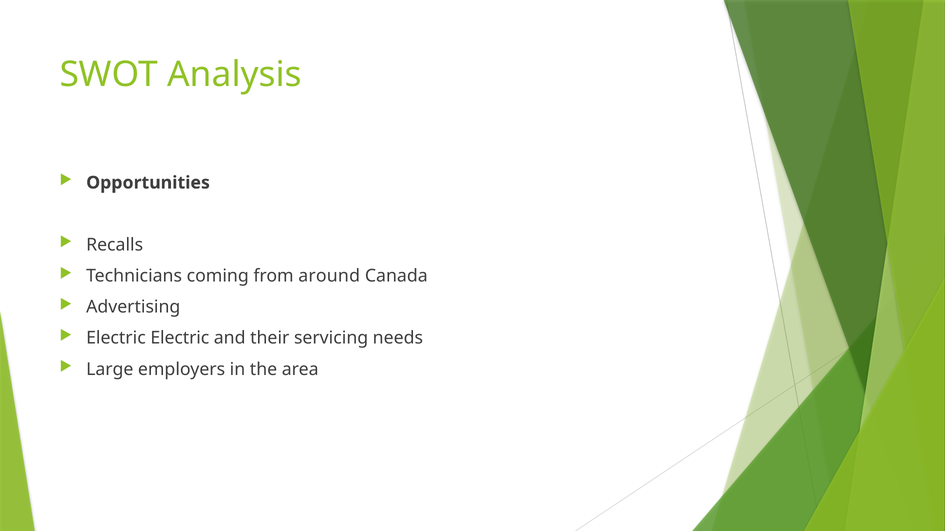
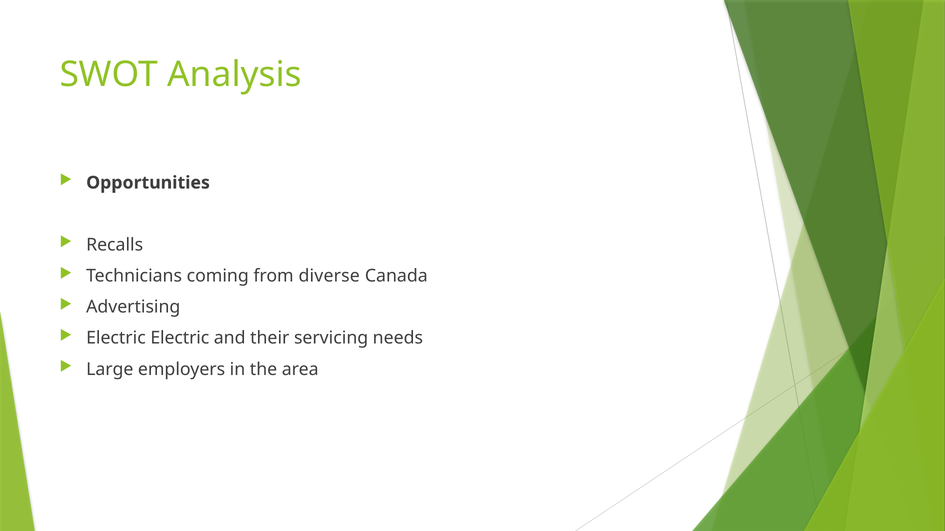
around: around -> diverse (329, 276)
